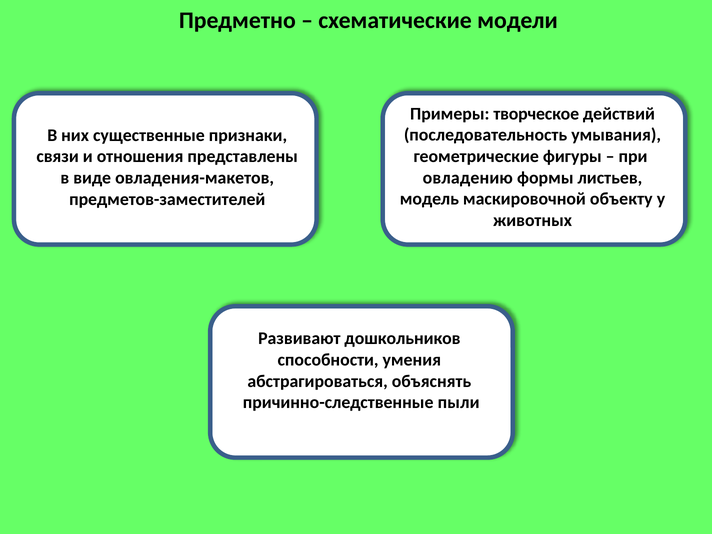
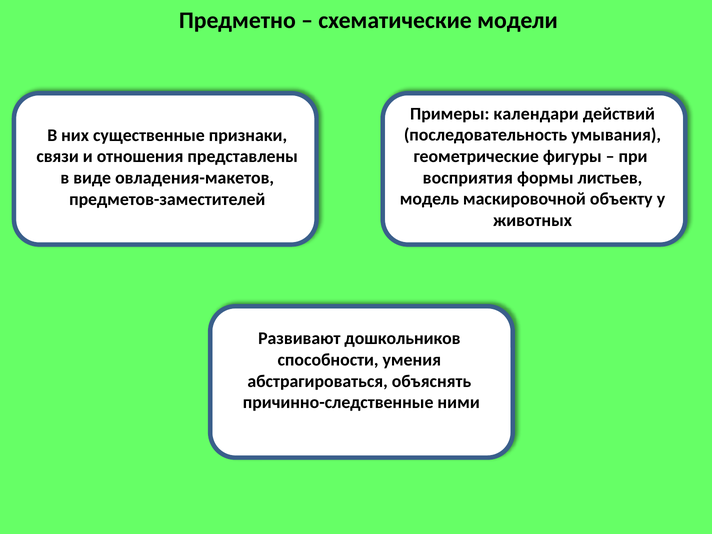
творческое: творческое -> календари (536, 114)
овладению: овладению -> восприятия (468, 178)
пыли: пыли -> ними (459, 403)
